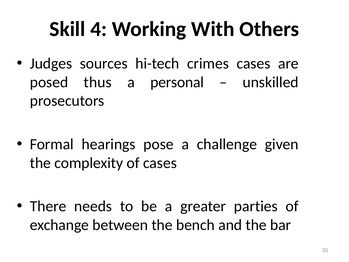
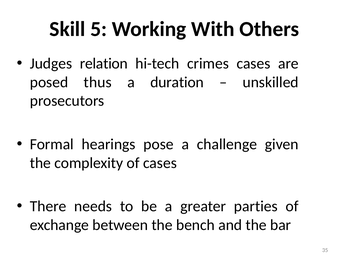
4: 4 -> 5 (99, 29)
sources: sources -> relation (104, 63)
personal: personal -> duration (177, 82)
